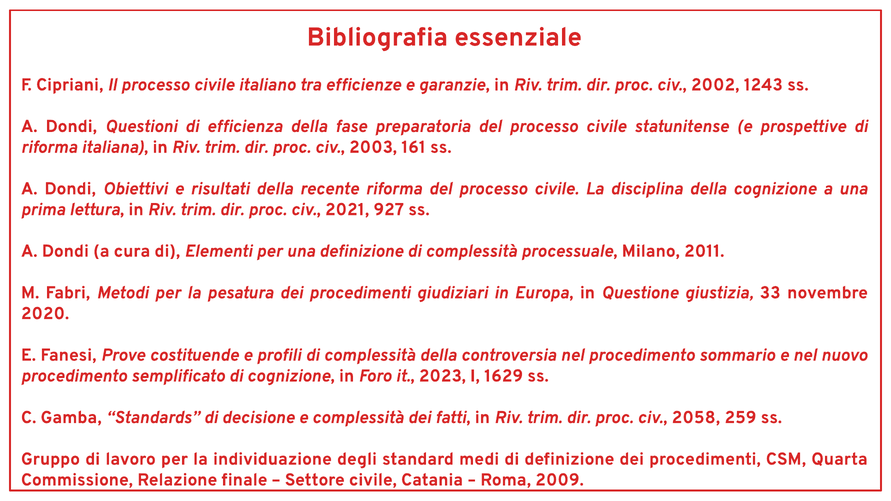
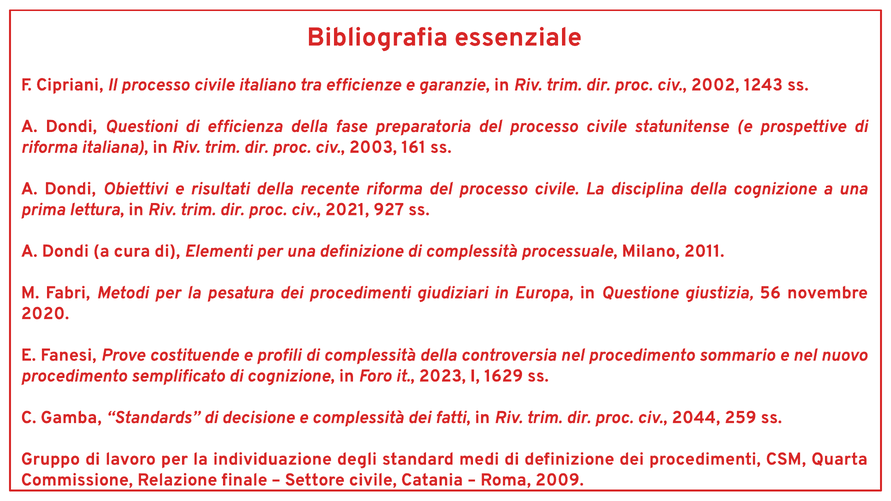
33: 33 -> 56 (770, 293)
2058: 2058 -> 2044 (696, 418)
